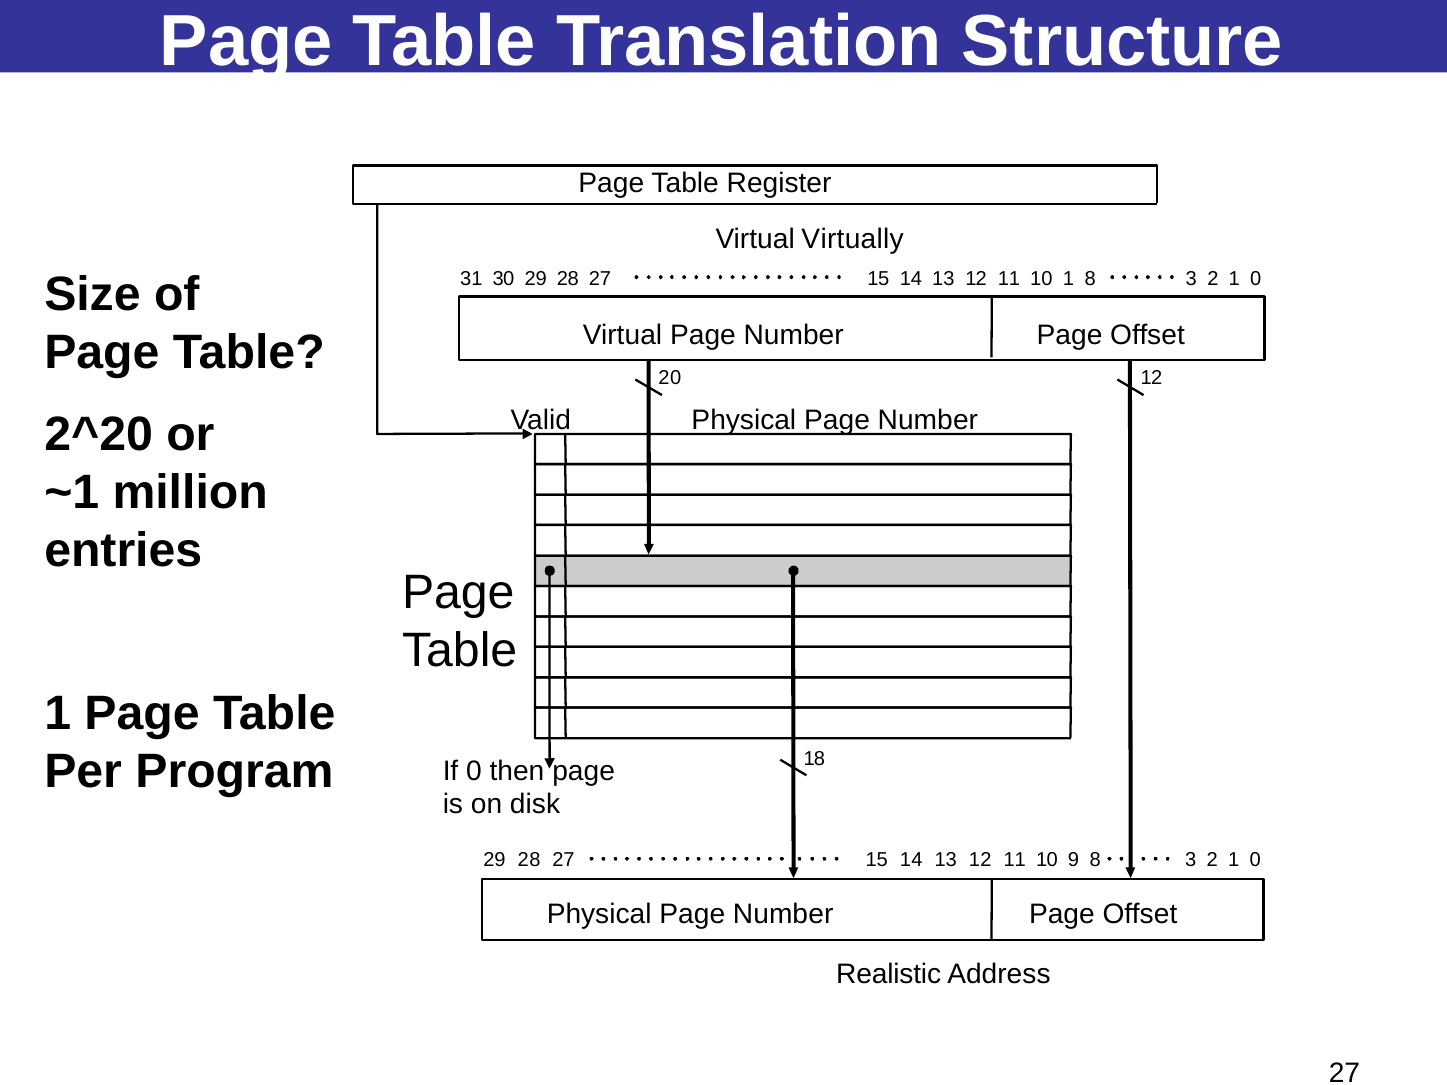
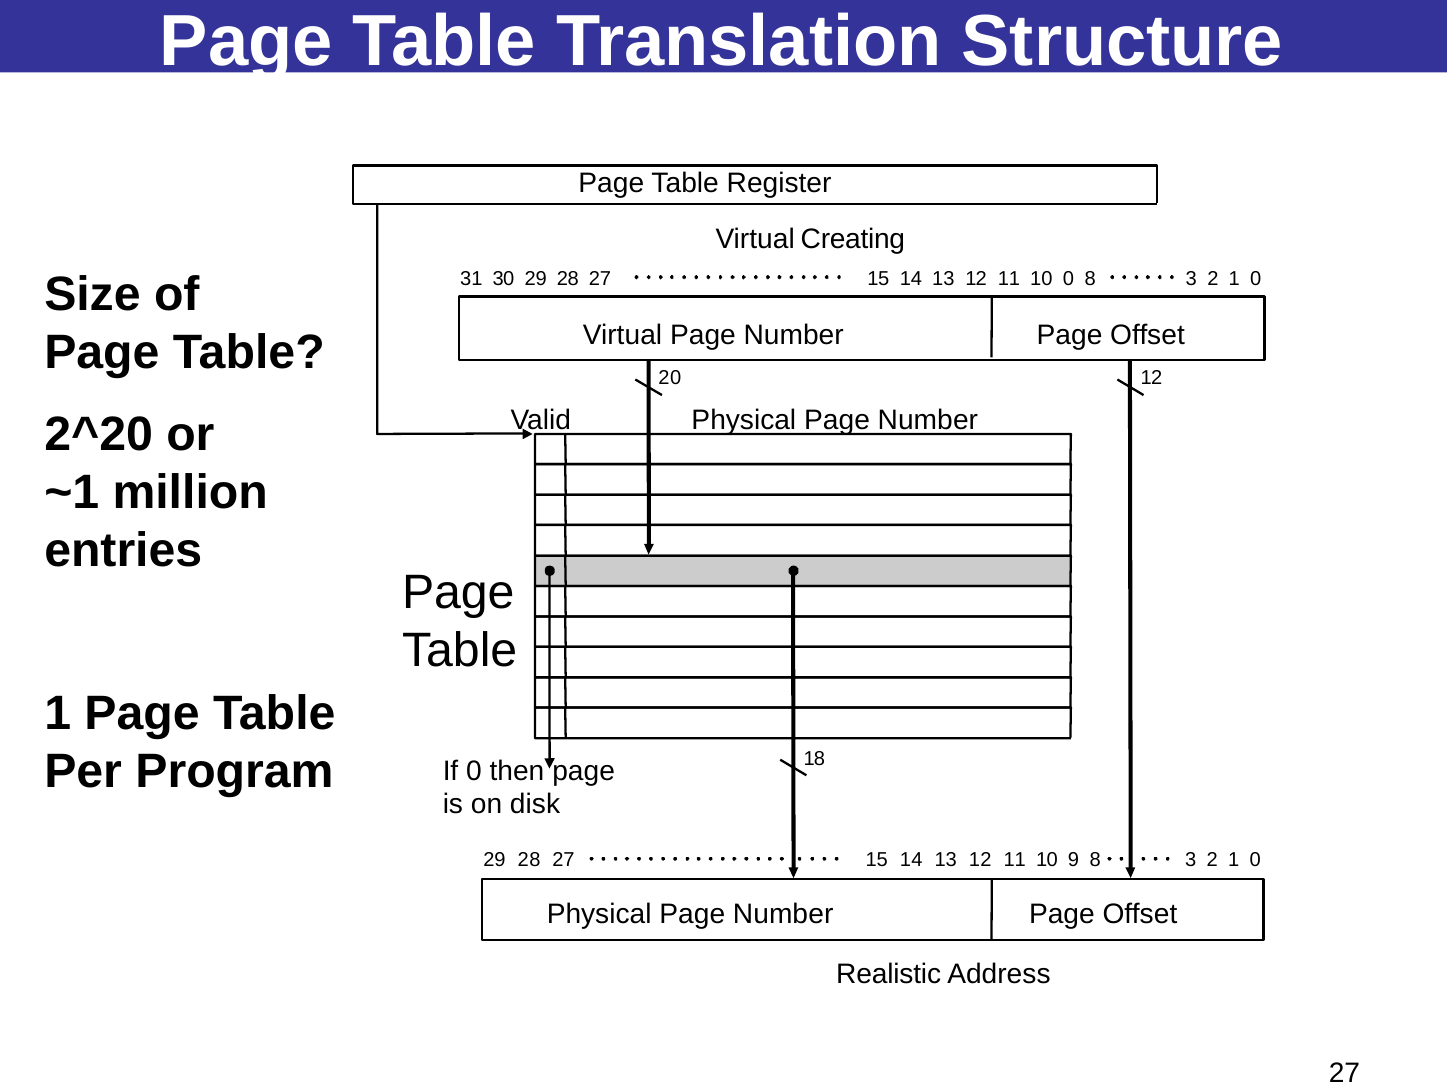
Virtually: Virtually -> Creating (853, 239)
1: 1 -> 0 (1069, 279)
